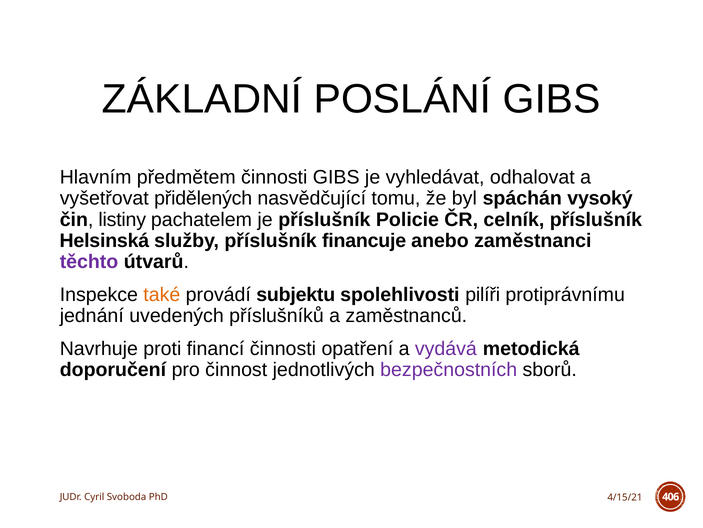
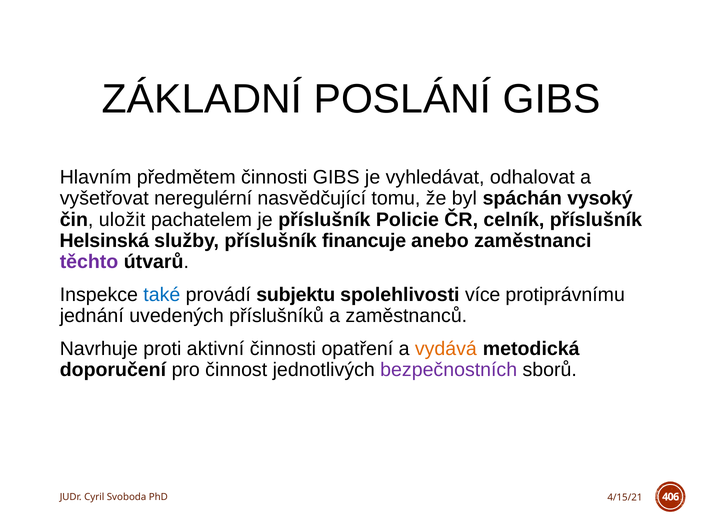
přidělených: přidělených -> neregulérní (203, 198)
listiny: listiny -> uložit (122, 219)
také colour: orange -> blue (162, 294)
pilíři: pilíři -> více (483, 294)
financí: financí -> aktivní (215, 348)
vydává colour: purple -> orange (446, 348)
